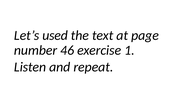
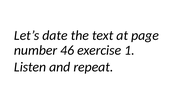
used: used -> date (55, 35)
